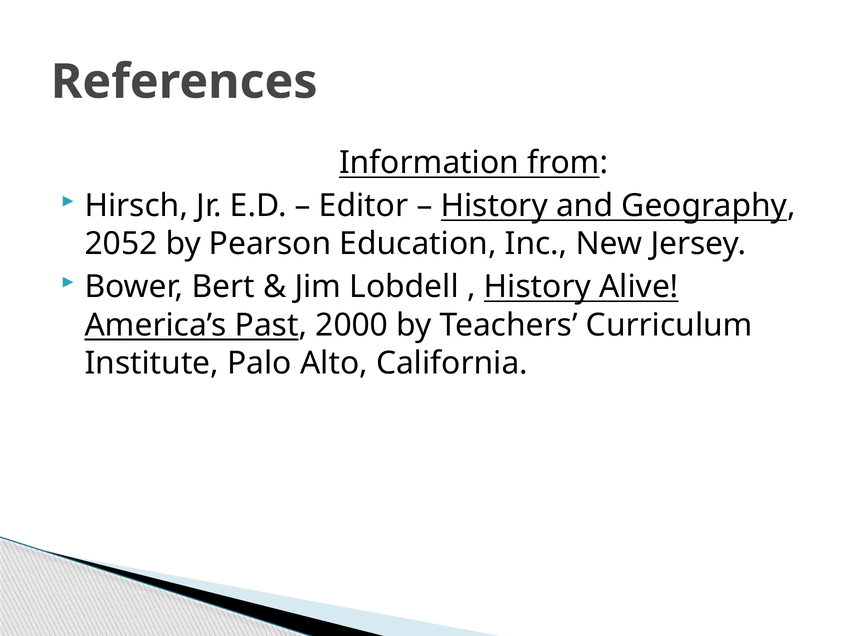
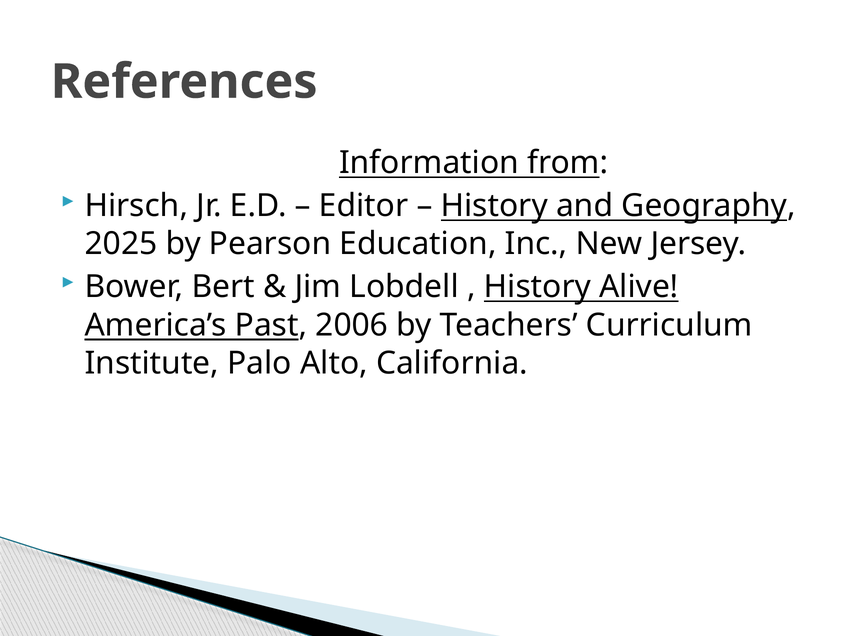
2052: 2052 -> 2025 (121, 244)
2000: 2000 -> 2006 (352, 325)
